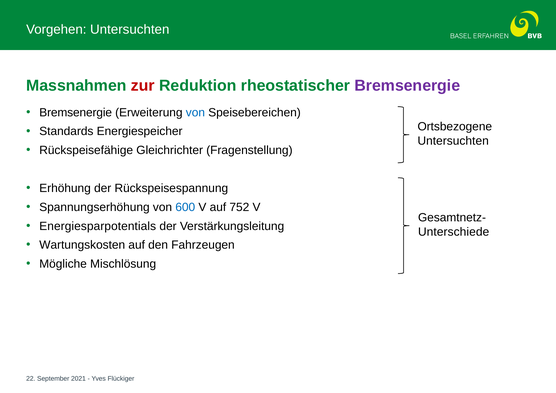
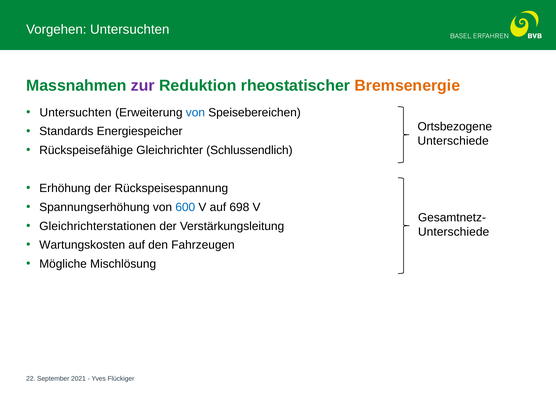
zur colour: red -> purple (143, 86)
Bremsenergie colour: purple -> orange (407, 86)
Bremsenergie: Bremsenergie -> Untersuchten (76, 112)
Untersuchten: Untersuchten -> Unterschiede (453, 141)
Fragenstellung: Fragenstellung -> Schlussendlich (249, 150)
752: 752 -> 698 (239, 207)
Energiesparpotentials: Energiesparpotentials -> Gleichrichterstationen (98, 226)
